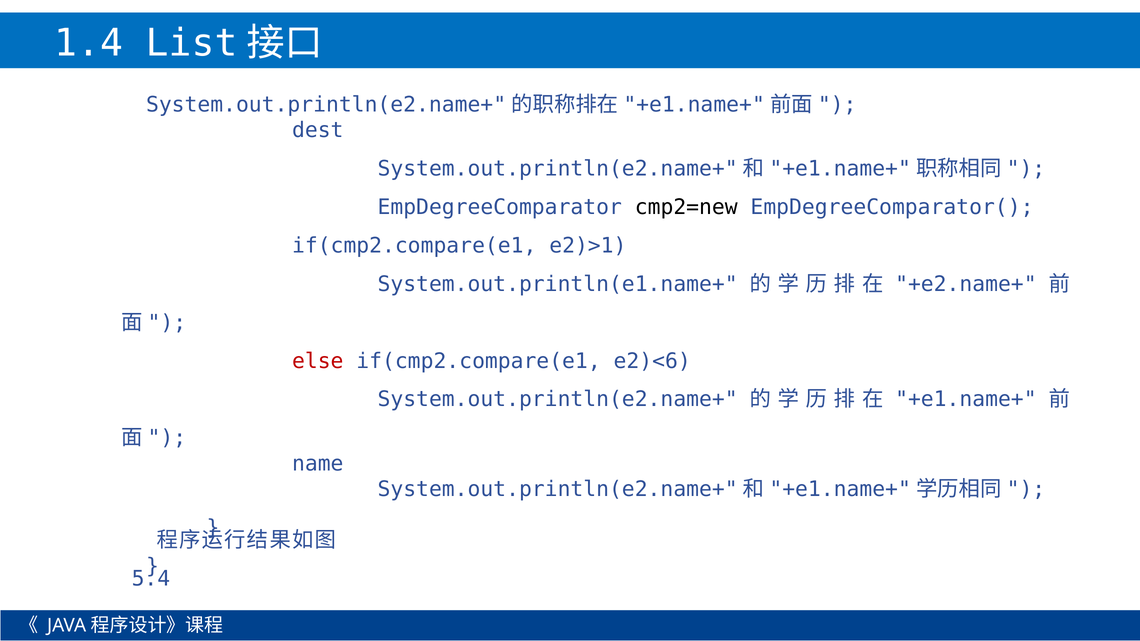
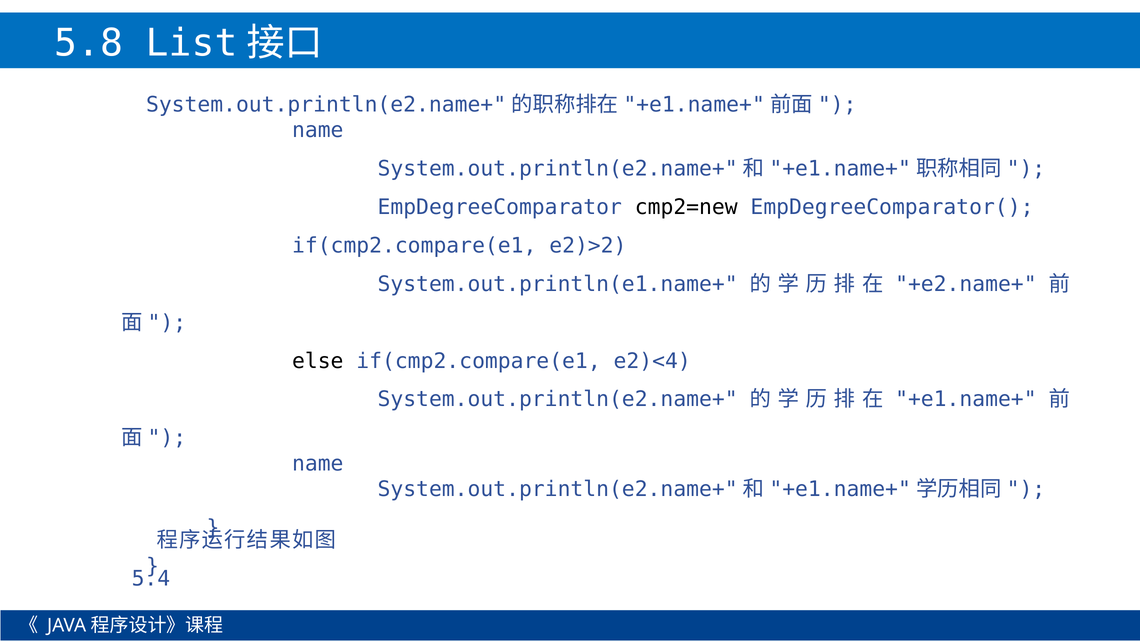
1.4: 1.4 -> 5.8 (89, 43)
dest: dest -> name (318, 130)
e2)>1: e2)>1 -> e2)>2 (588, 246)
else colour: red -> black (318, 361)
e2)<6: e2)<6 -> e2)<4 (652, 361)
